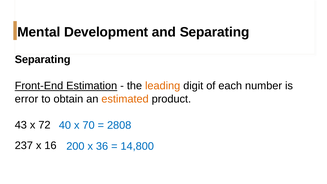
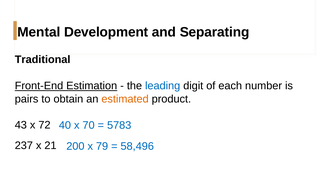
Separating: Separating -> Traditional (43, 60)
leading colour: orange -> blue (163, 86)
error: error -> pairs (27, 99)
2808: 2808 -> 5783 (119, 125)
16: 16 -> 21 (50, 145)
36: 36 -> 79 (102, 146)
14,800: 14,800 -> 58,496 (137, 146)
